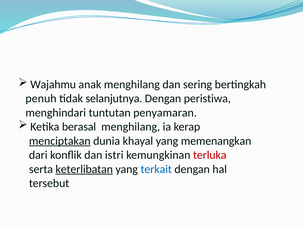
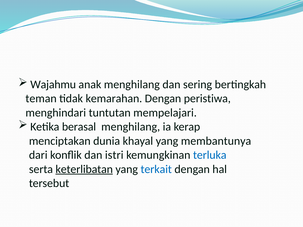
penuh: penuh -> teman (41, 99)
selanjutnya: selanjutnya -> kemarahan (114, 99)
penyamaran: penyamaran -> mempelajari (165, 113)
menciptakan underline: present -> none (60, 141)
memenangkan: memenangkan -> membantunya (216, 141)
terluka colour: red -> blue (210, 155)
